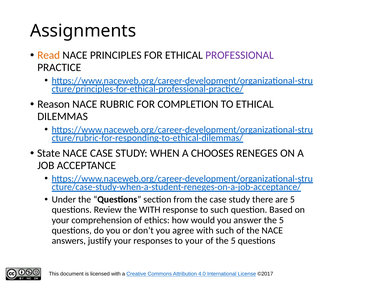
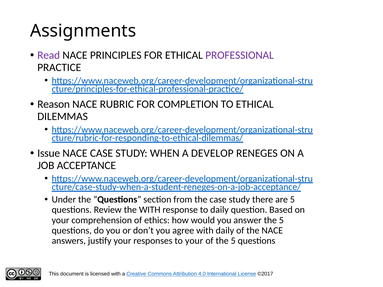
Read colour: orange -> purple (49, 55)
State: State -> Issue (49, 153)
CHOOSES: CHOOSES -> DEVELOP (212, 153)
to such: such -> daily (219, 210)
with such: such -> daily (225, 231)
